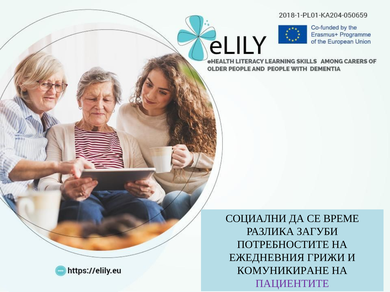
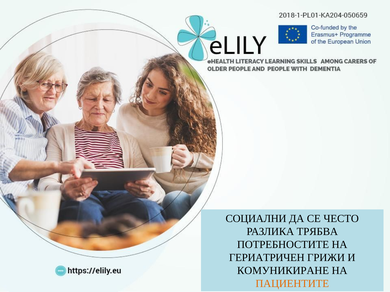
ВРЕМЕ: ВРЕМЕ -> ЧЕСТО (341, 219)
ЗАГУБИ: ЗАГУБИ -> ТРЯБВА (317, 232)
ЕЖЕДНЕВНИЯ: ЕЖЕДНЕВНИЯ -> ГЕРИАТРИЧЕН (267, 258)
ПАЦИЕНТИТЕ colour: purple -> orange (292, 284)
